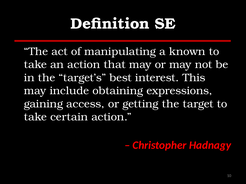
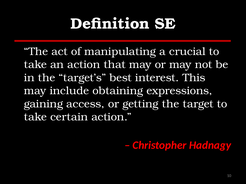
known: known -> crucial (187, 52)
